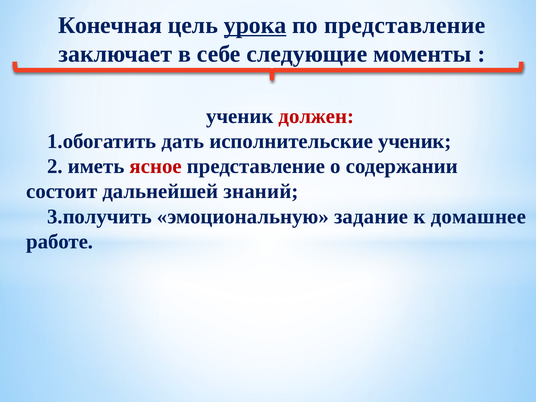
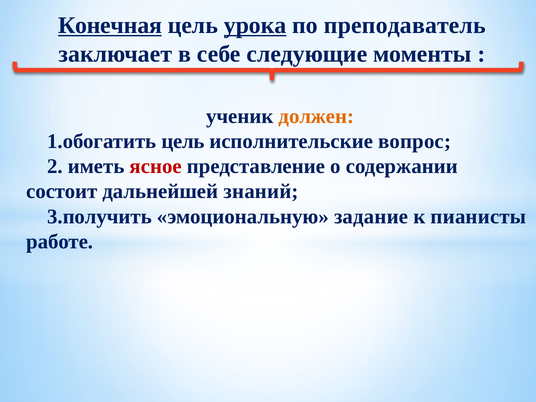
Конечная underline: none -> present (110, 25)
по представление: представление -> преподаватель (405, 25)
должен colour: red -> orange (316, 116)
дать: дать -> цель (183, 141)
исполнительские ученик: ученик -> вопрос (415, 141)
домашнее: домашнее -> пианисты (478, 216)
